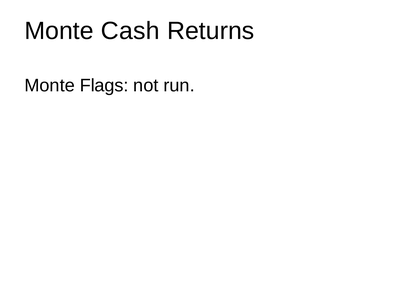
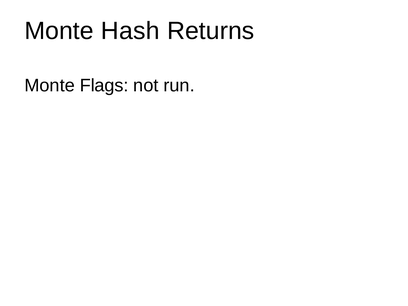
Cash: Cash -> Hash (130, 31)
